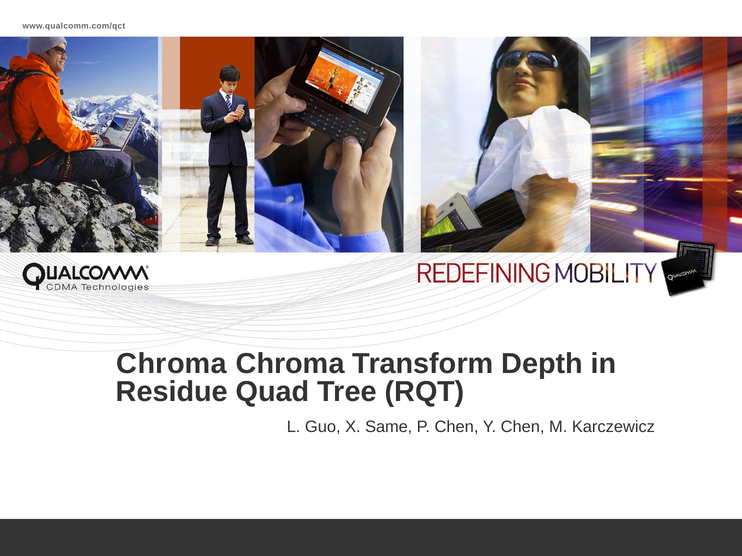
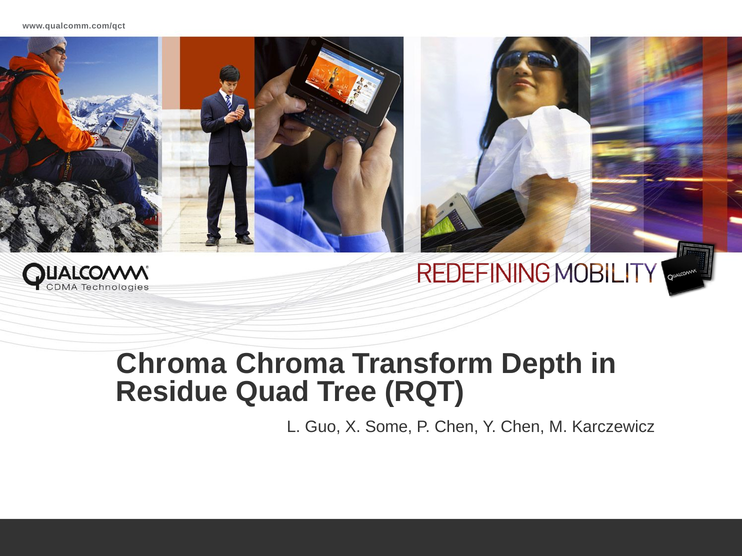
Same: Same -> Some (389, 427)
